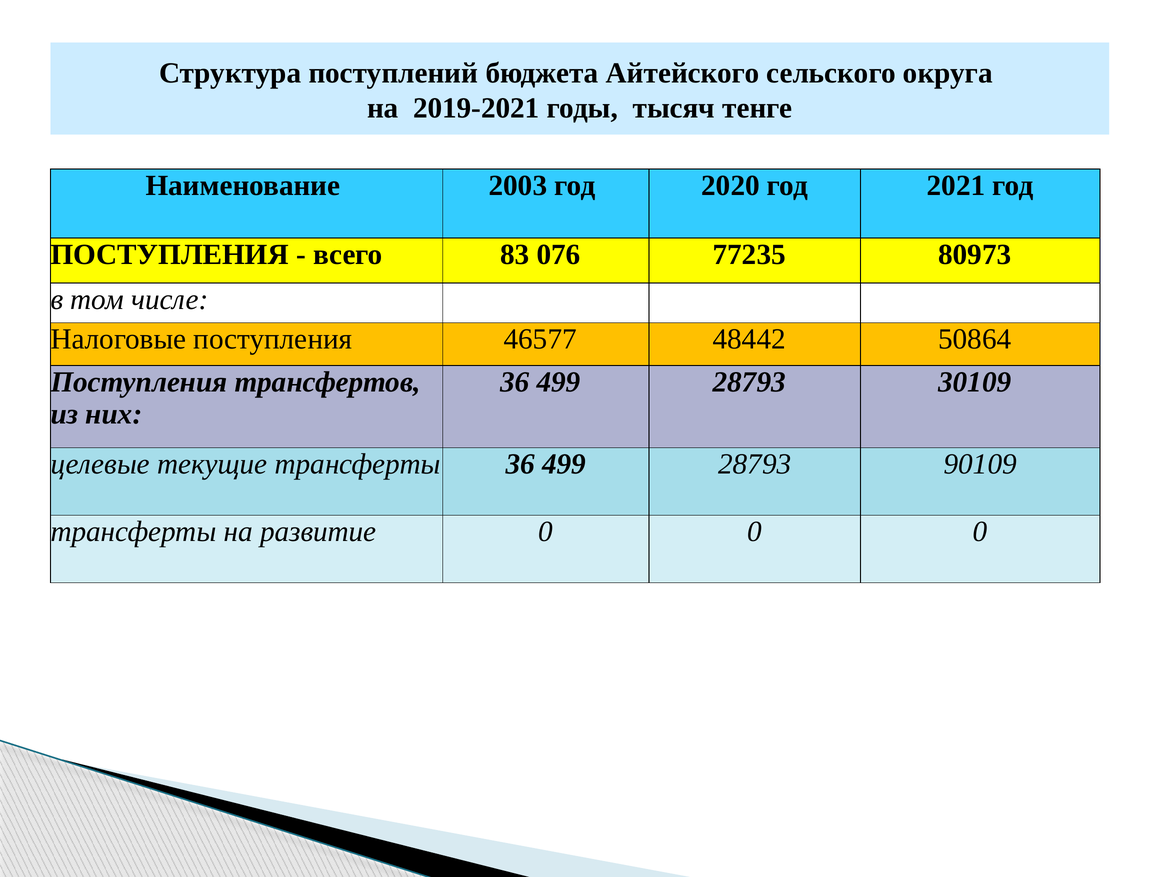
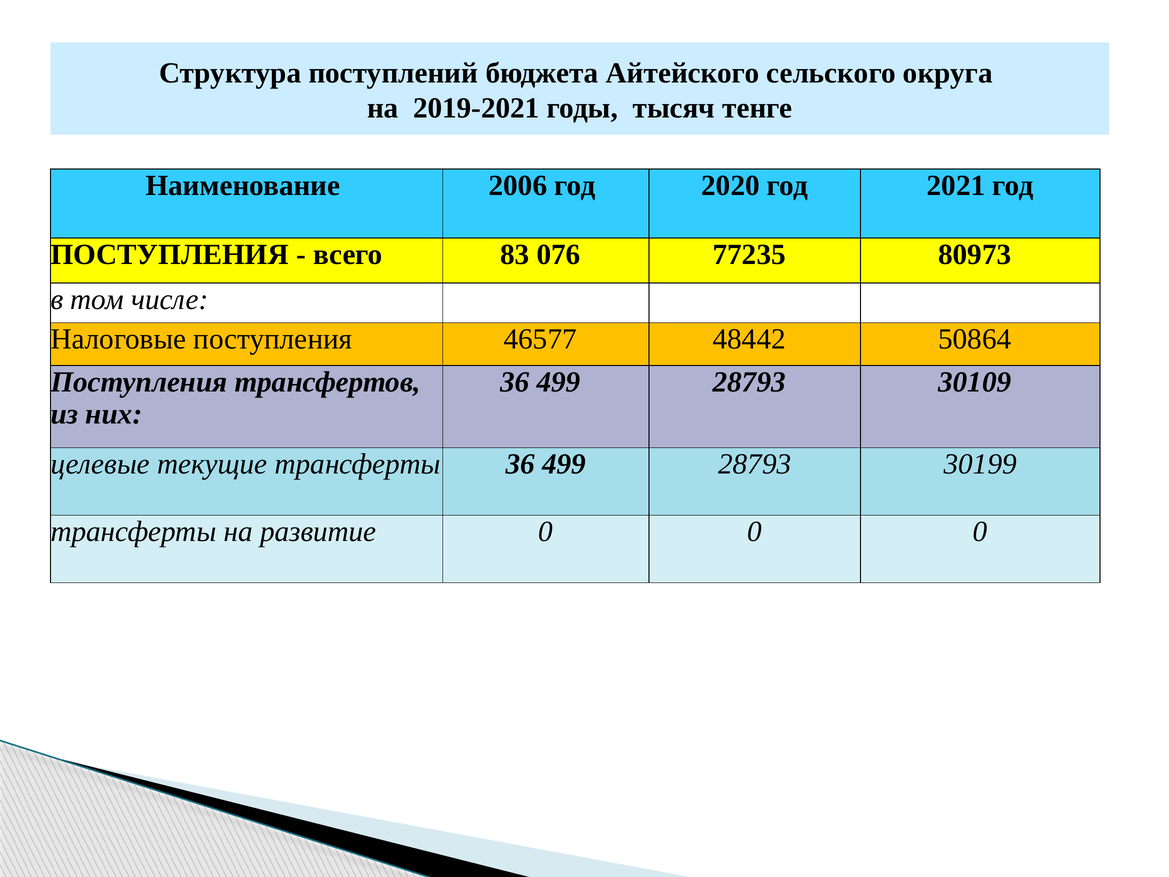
2003: 2003 -> 2006 (518, 185)
90109: 90109 -> 30199 (980, 464)
